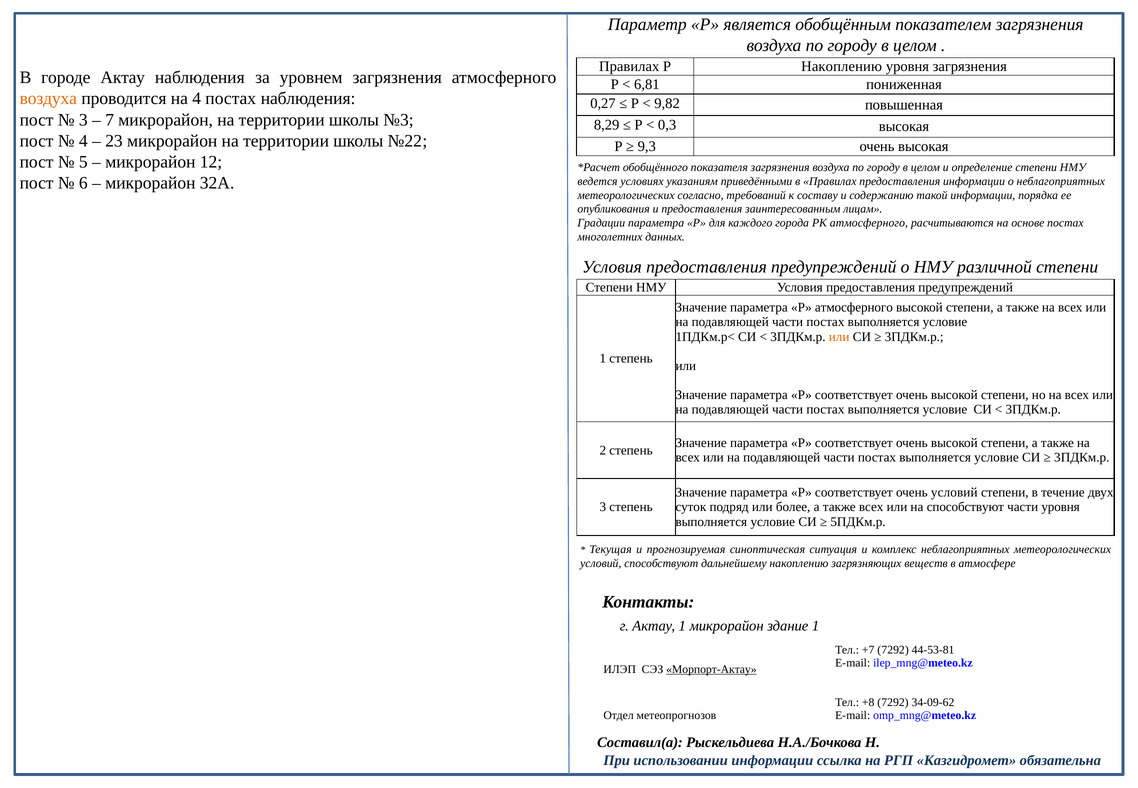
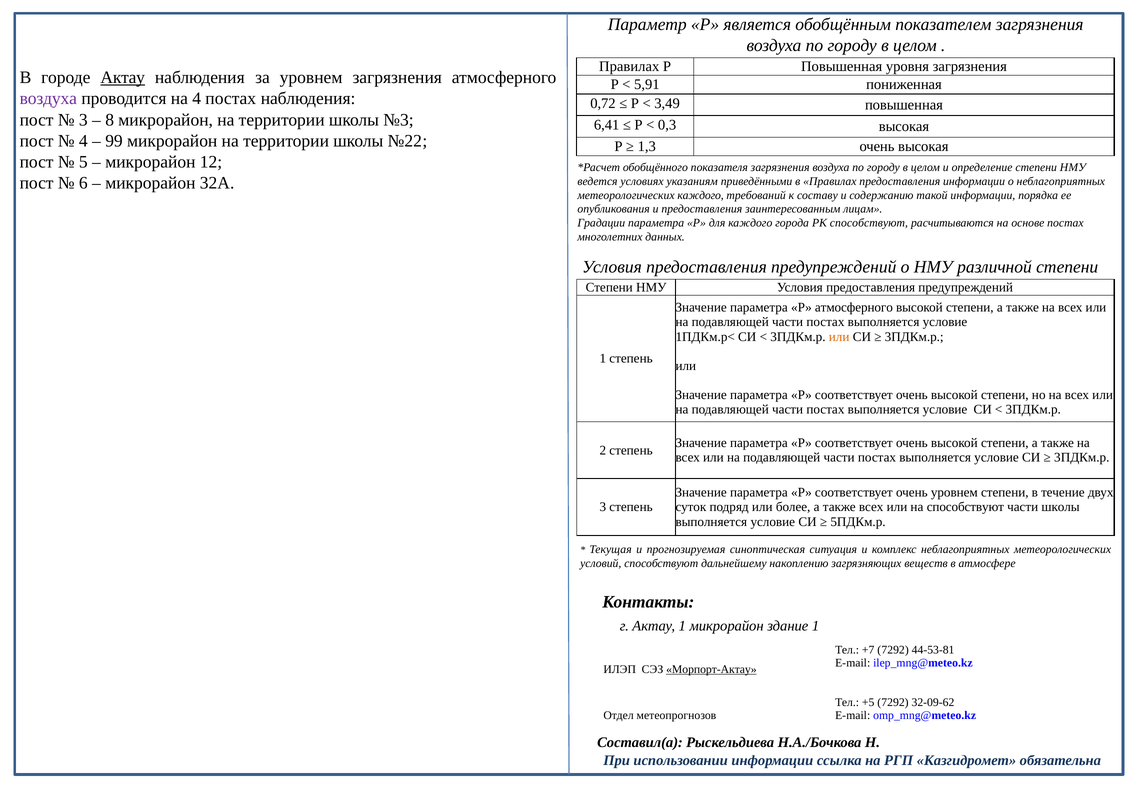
Р Накоплению: Накоплению -> Повышенная (842, 66)
Актау underline: none -> present (123, 78)
6,81: 6,81 -> 5,91 (647, 84)
воздуха colour: orange -> purple (48, 99)
0,27: 0,27 -> 0,72 (603, 103)
9,82: 9,82 -> 3,49 (667, 103)
7: 7 -> 8 (110, 120)
8,29: 8,29 -> 6,41 (607, 125)
23: 23 -> 99 (114, 141)
9,3: 9,3 -> 1,3 (647, 146)
метеорологических согласно: согласно -> каждого (701, 195)
РК атмосферного: атмосферного -> способствуют (869, 223)
очень условий: условий -> уровнем (954, 492)
части уровня: уровня -> школы (1061, 507)
+8: +8 -> +5 (868, 702)
34-09-62: 34-09-62 -> 32-09-62 (933, 702)
